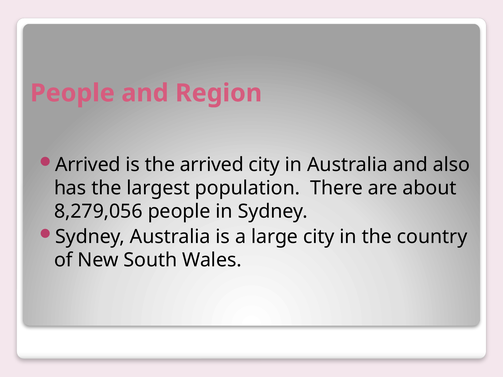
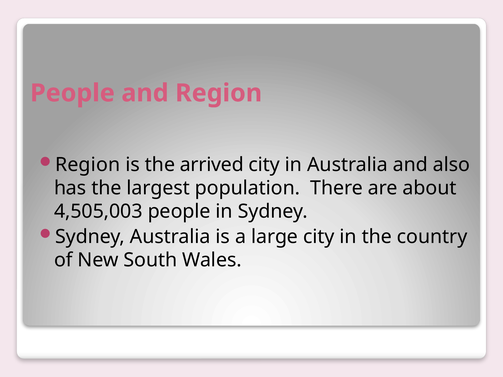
Arrived: Arrived -> Region (88, 165)
8,279,056: 8,279,056 -> 4,505,003 (98, 212)
